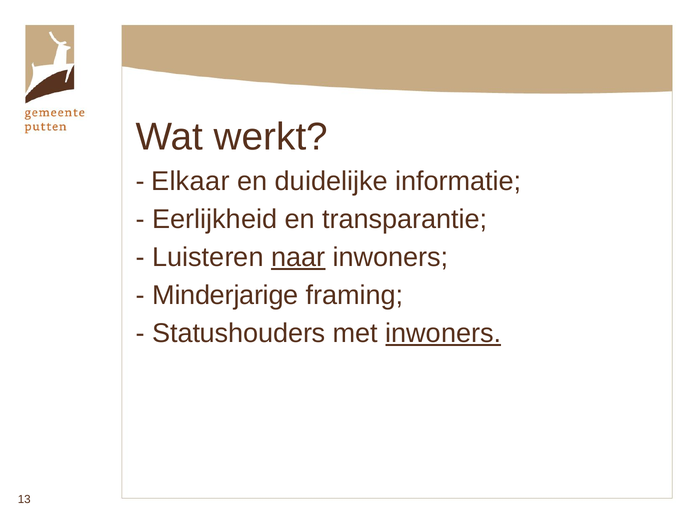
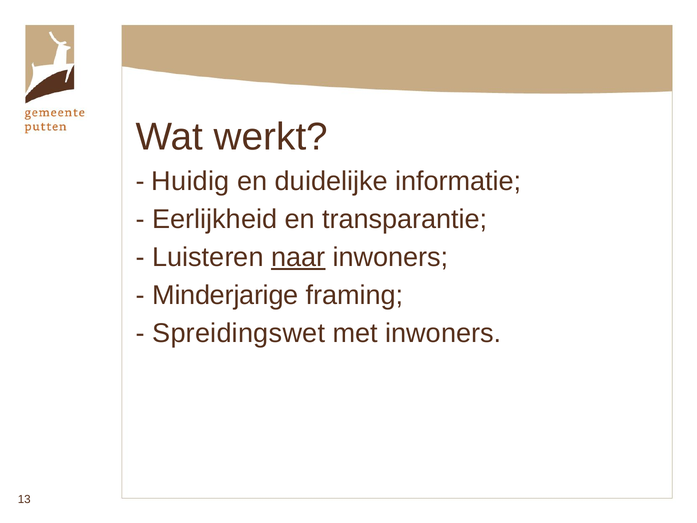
Elkaar: Elkaar -> Huidig (190, 181)
Statushouders: Statushouders -> Spreidingswet (239, 333)
inwoners underline: present -> none (443, 333)
